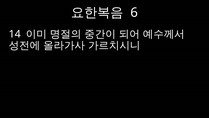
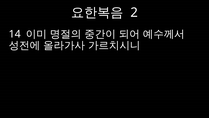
6: 6 -> 2 (134, 13)
